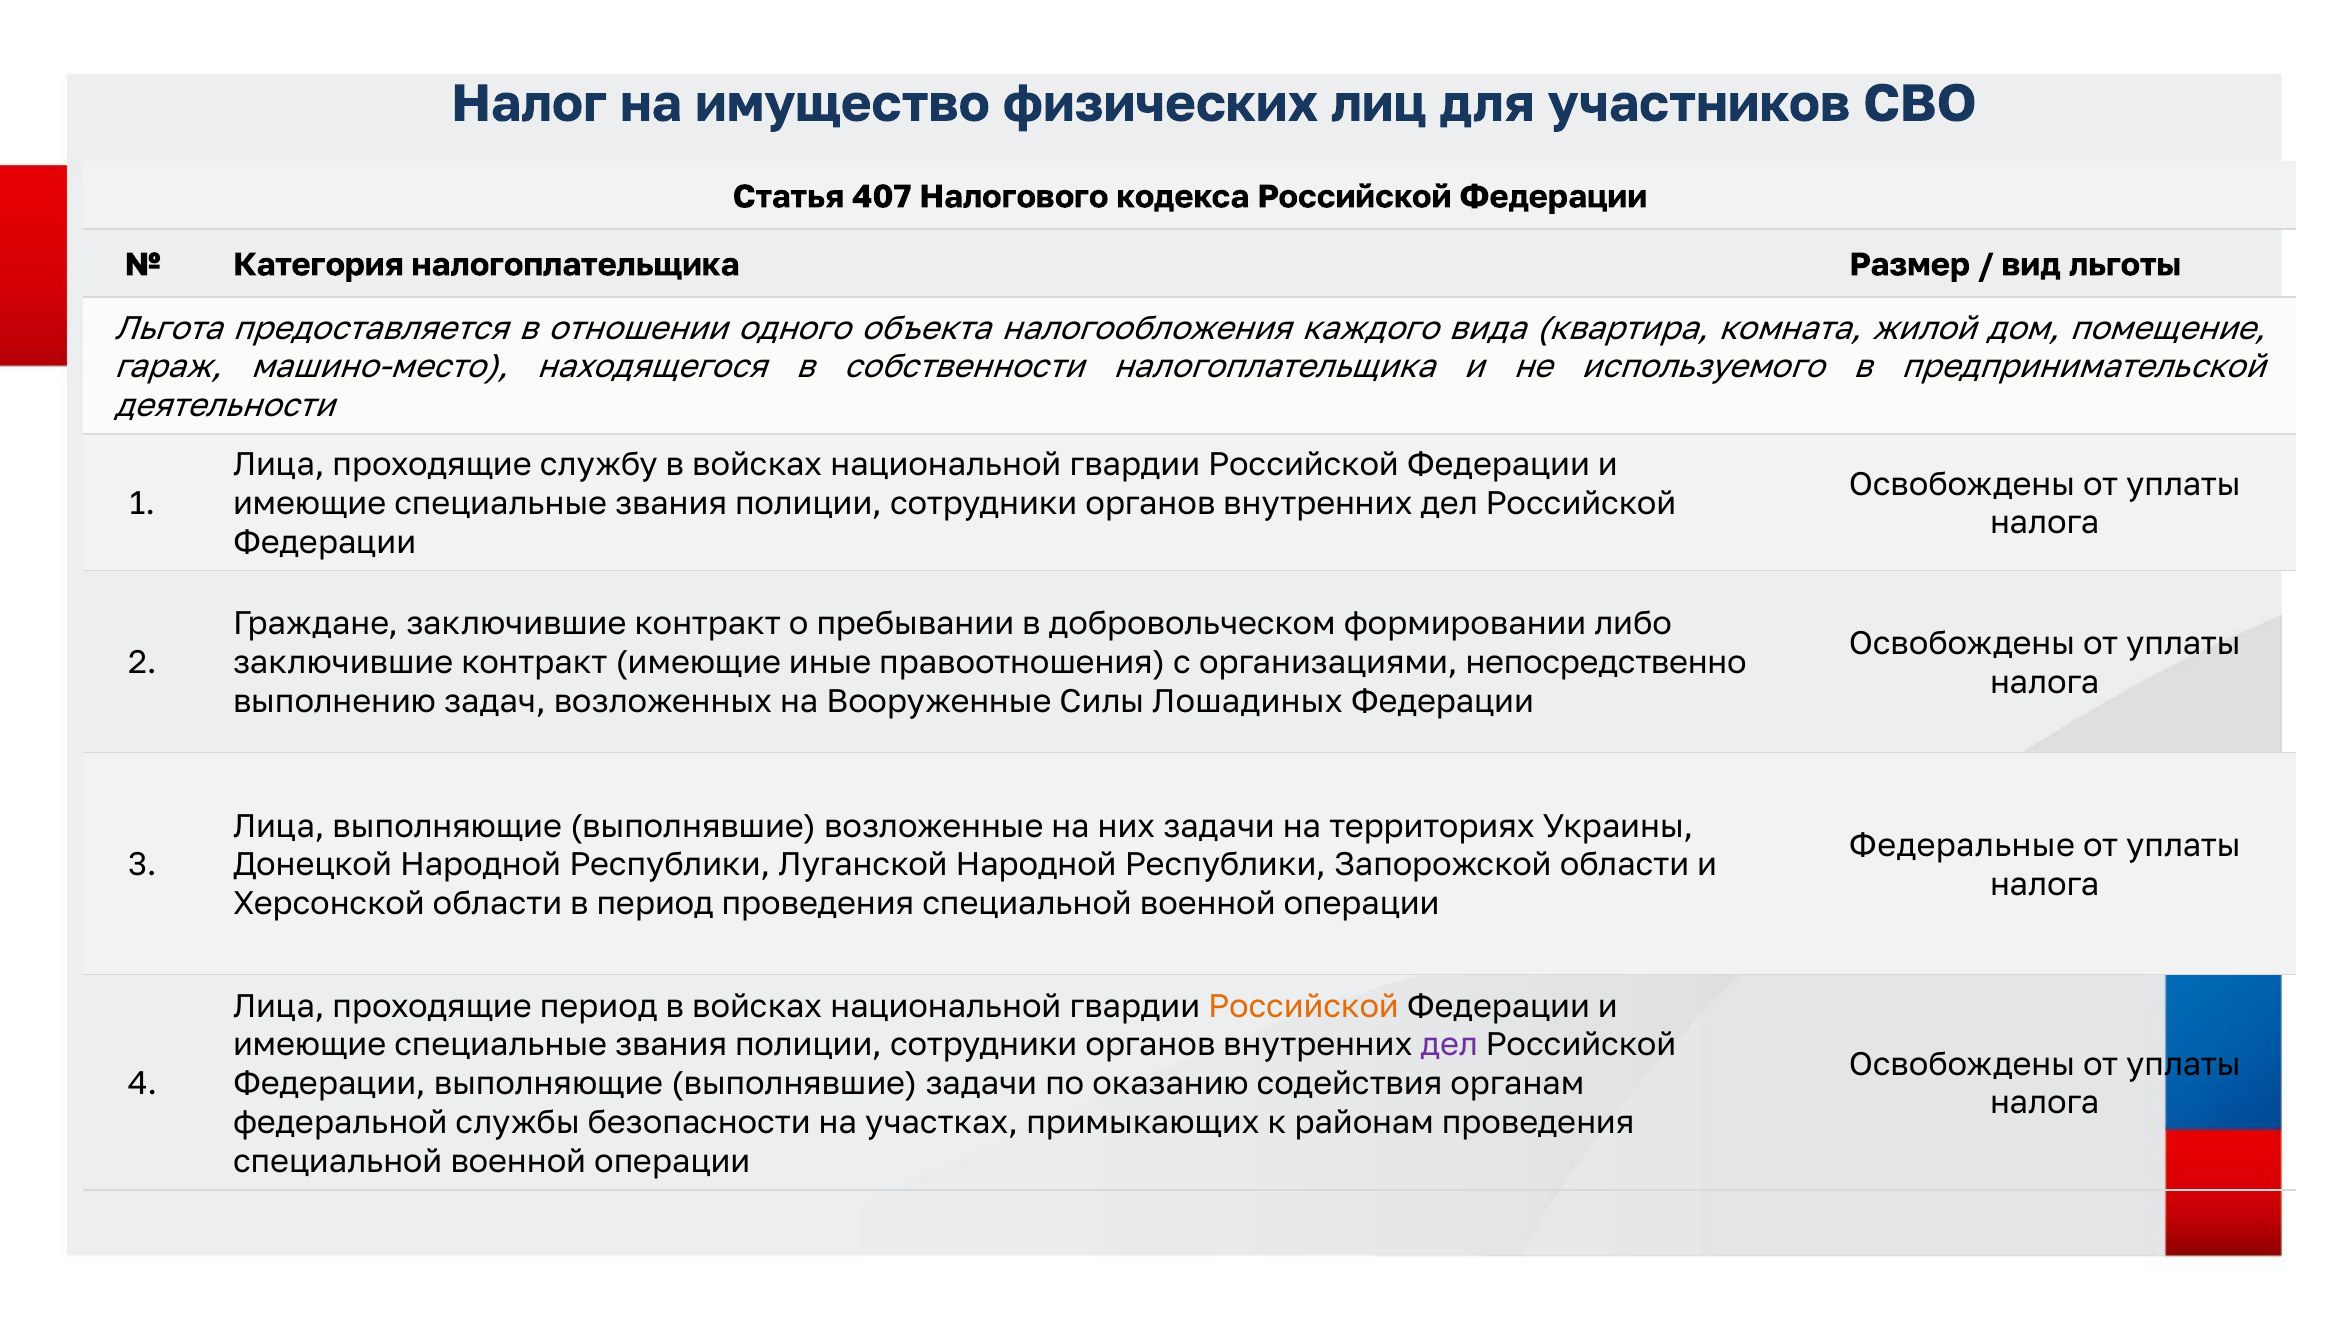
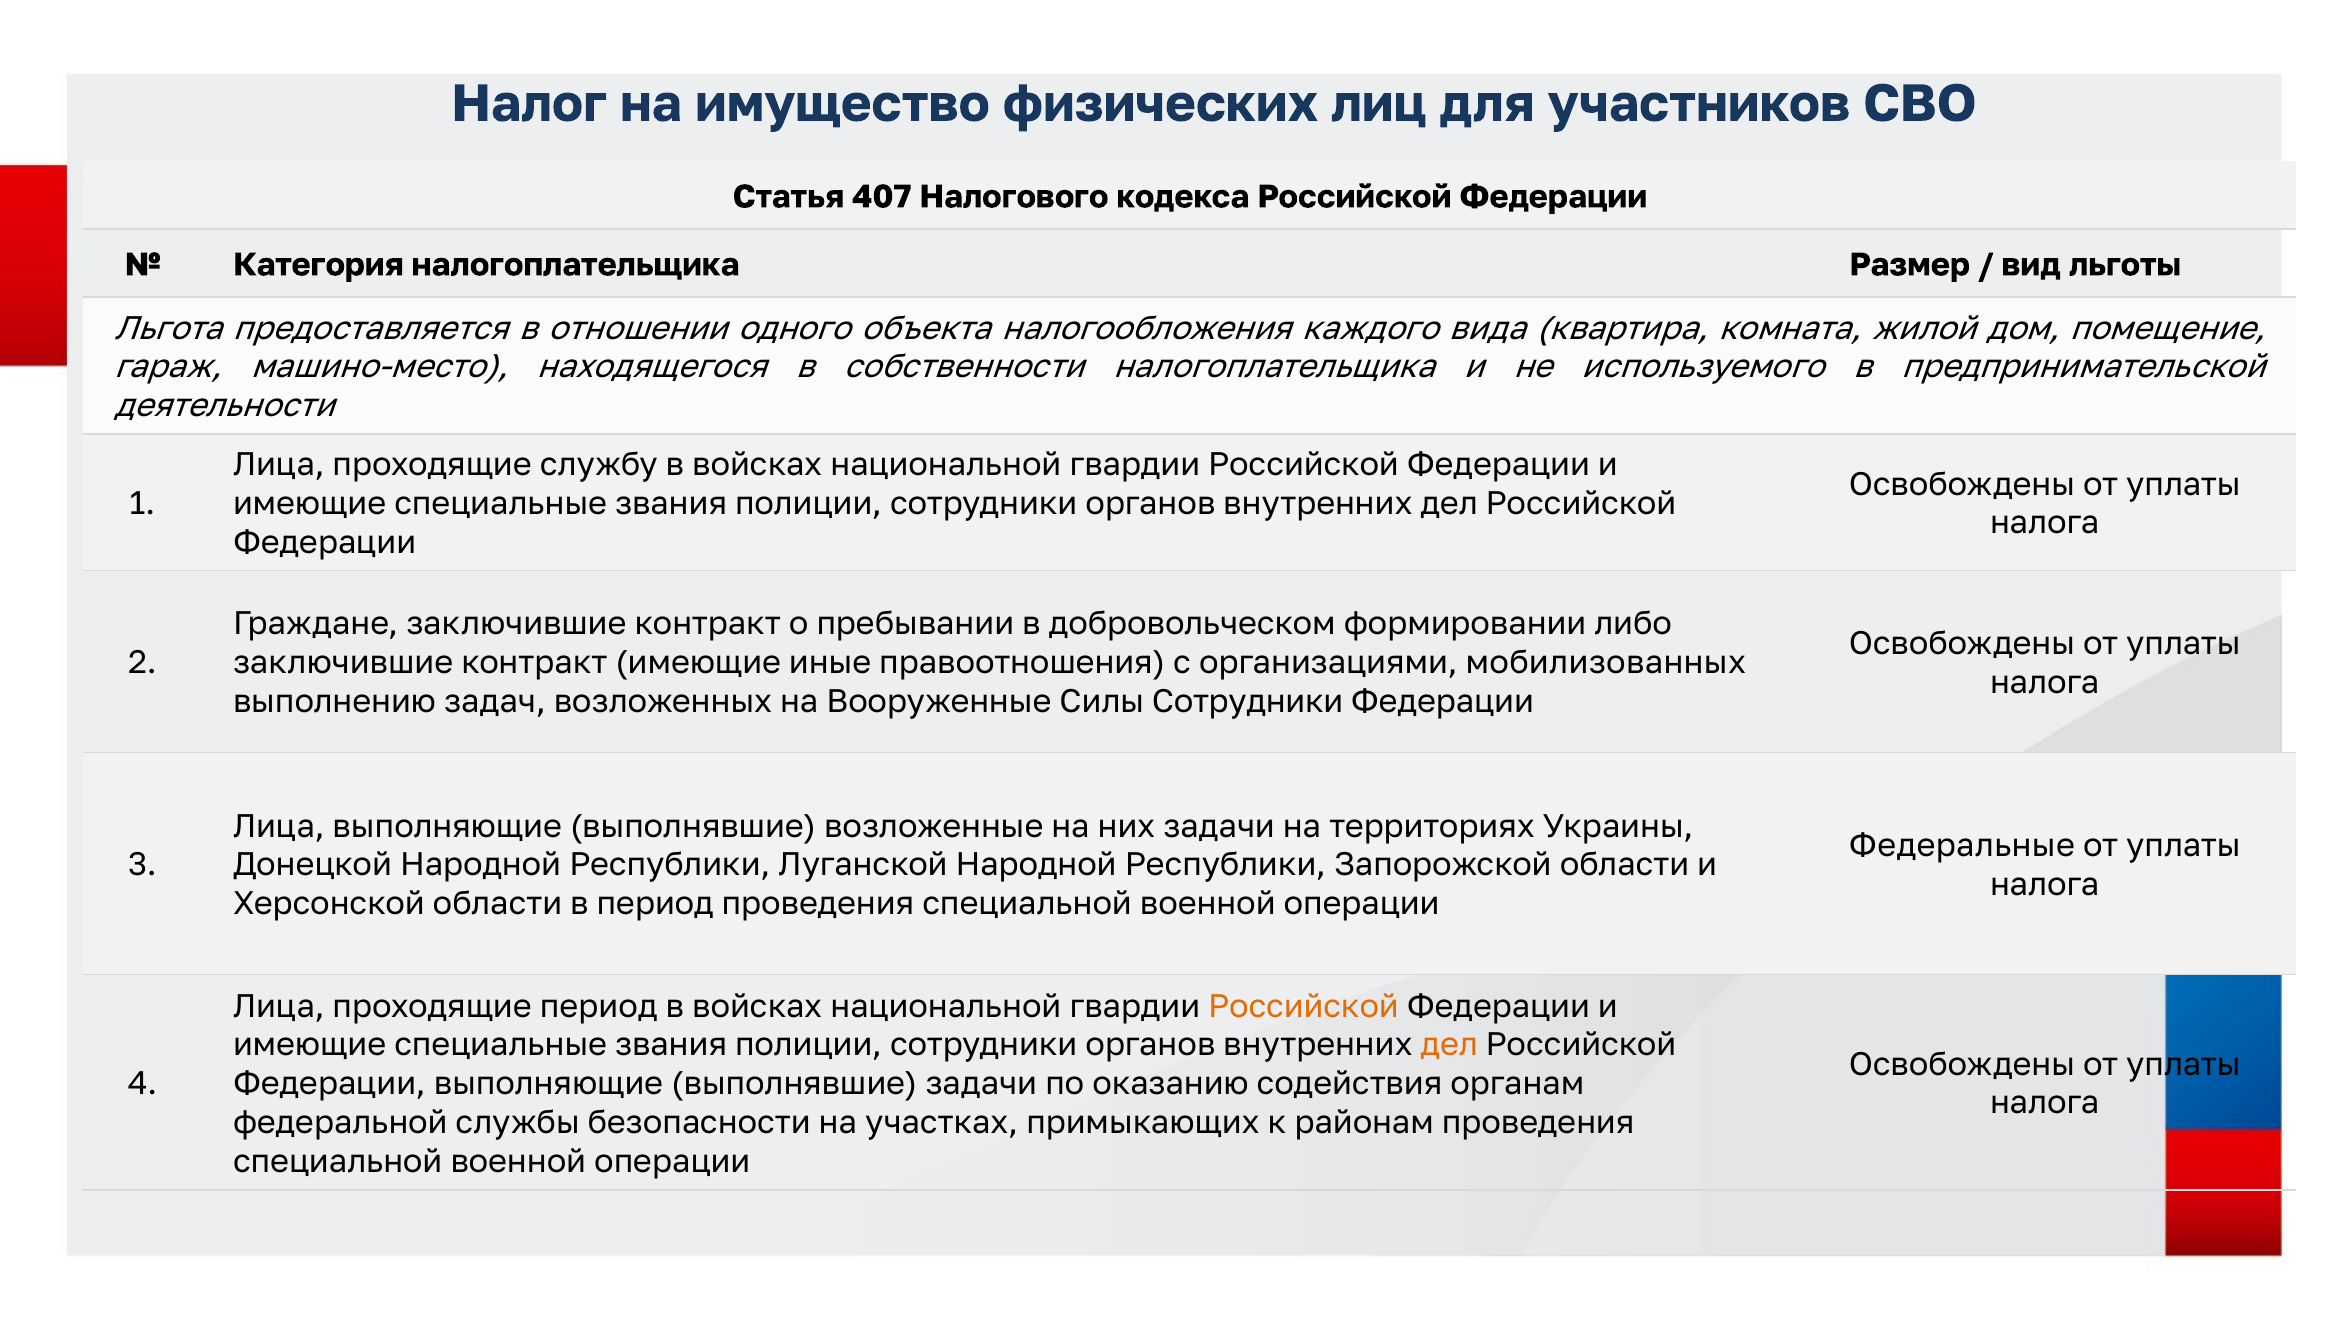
непосредственно: непосредственно -> мобилизованных (1606, 663)
Силы Лошадиных: Лошадиных -> Сотрудники (1248, 702)
дел colour: purple -> orange (1449, 1045)
